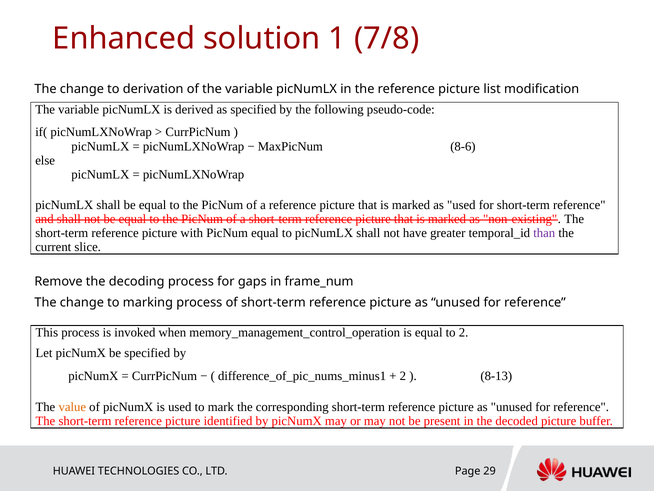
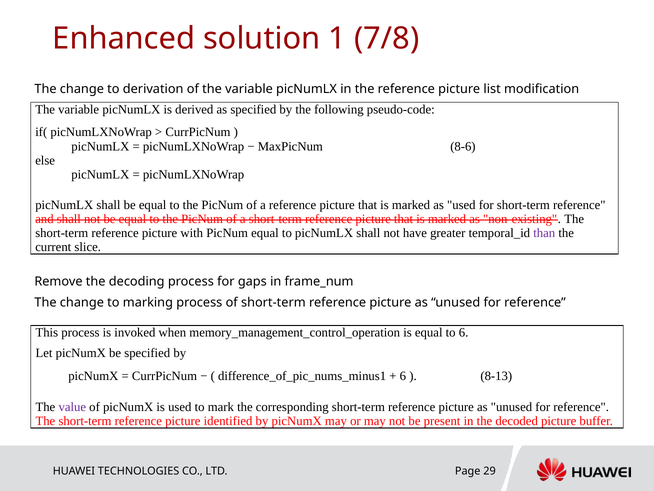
to 2: 2 -> 6 (464, 332)
2: 2 -> 6 (403, 375)
value colour: orange -> purple (72, 407)
